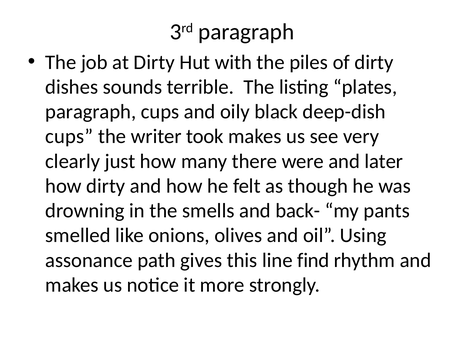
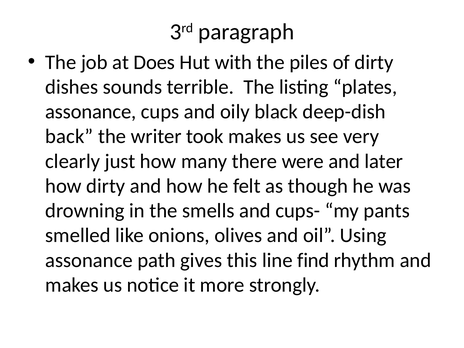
at Dirty: Dirty -> Does (154, 62)
paragraph: paragraph -> assonance (91, 112)
cups: cups -> back (69, 137)
back-: back- -> cups- (298, 211)
